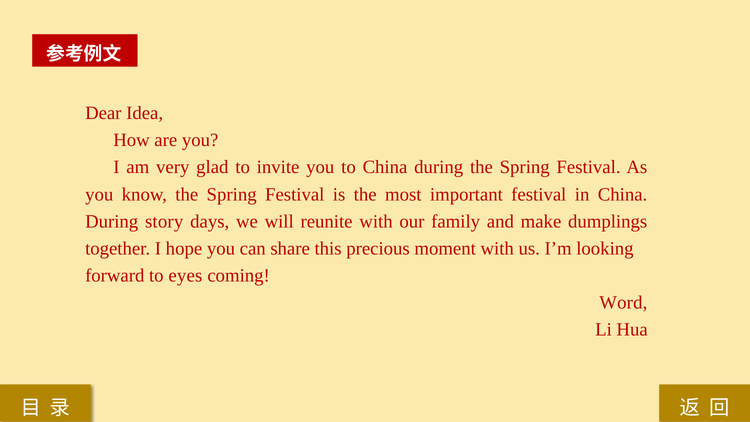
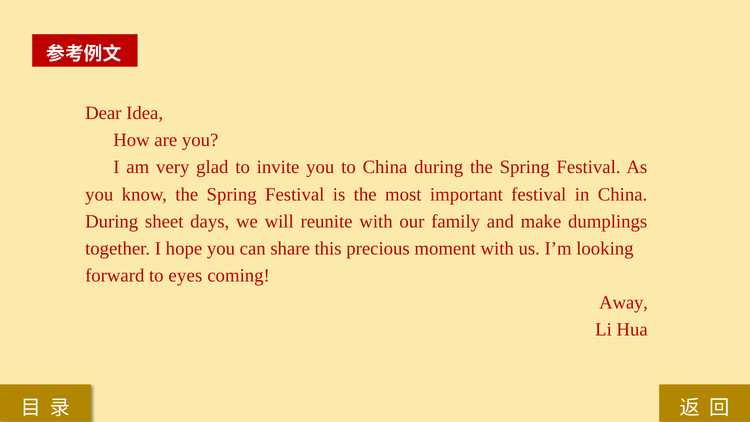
story: story -> sheet (164, 221)
Word: Word -> Away (624, 302)
